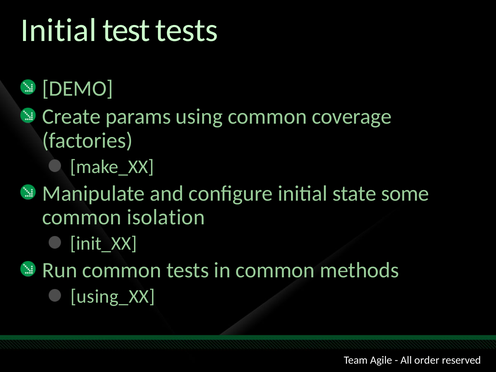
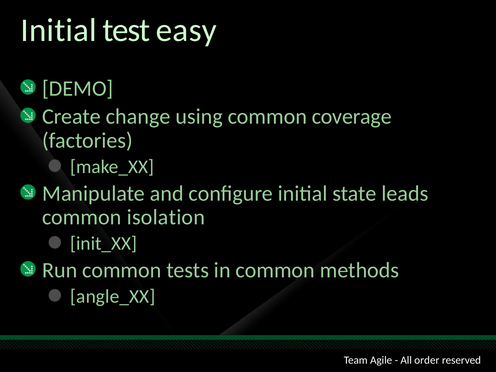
test tests: tests -> easy (186, 30)
params: params -> change (138, 117)
some: some -> leads (405, 193)
using_XX: using_XX -> angle_XX (113, 296)
